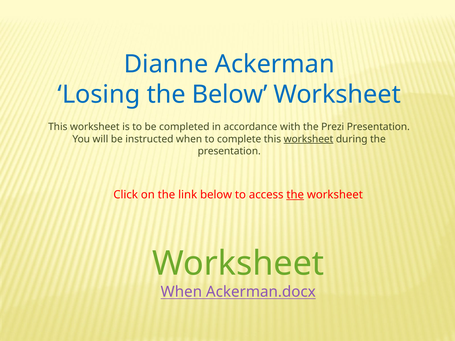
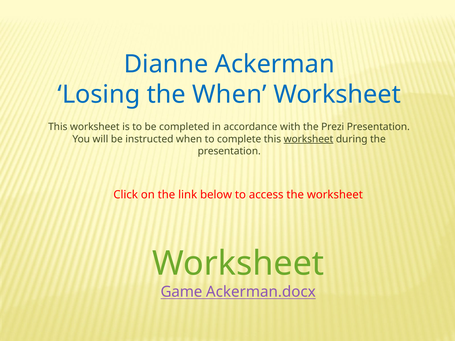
the Below: Below -> When (229, 95)
the underline: present -> none (295, 195)
When: When -> Game (181, 292)
